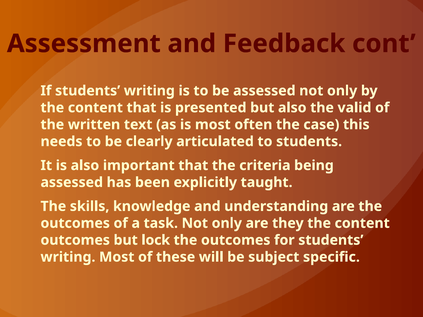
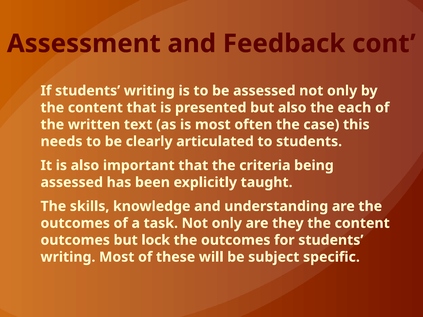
valid: valid -> each (354, 108)
